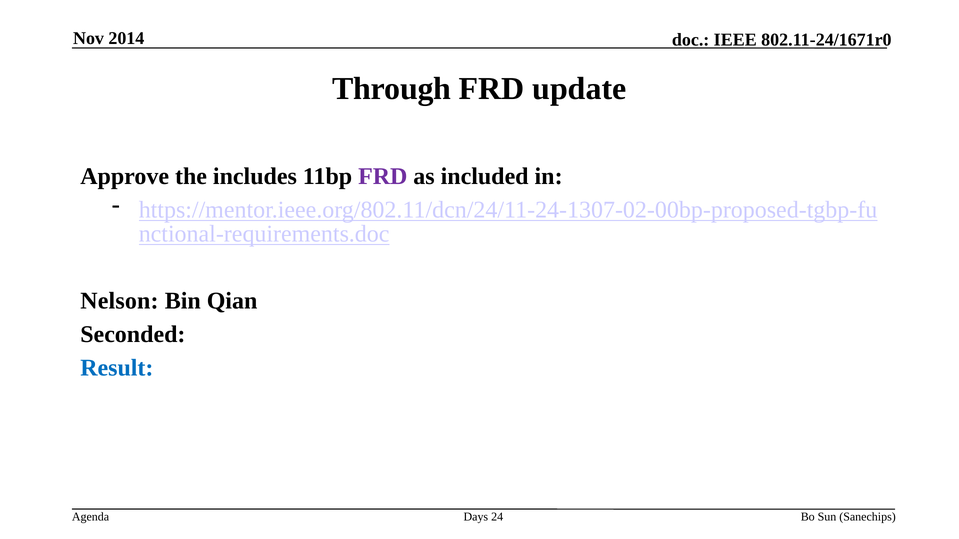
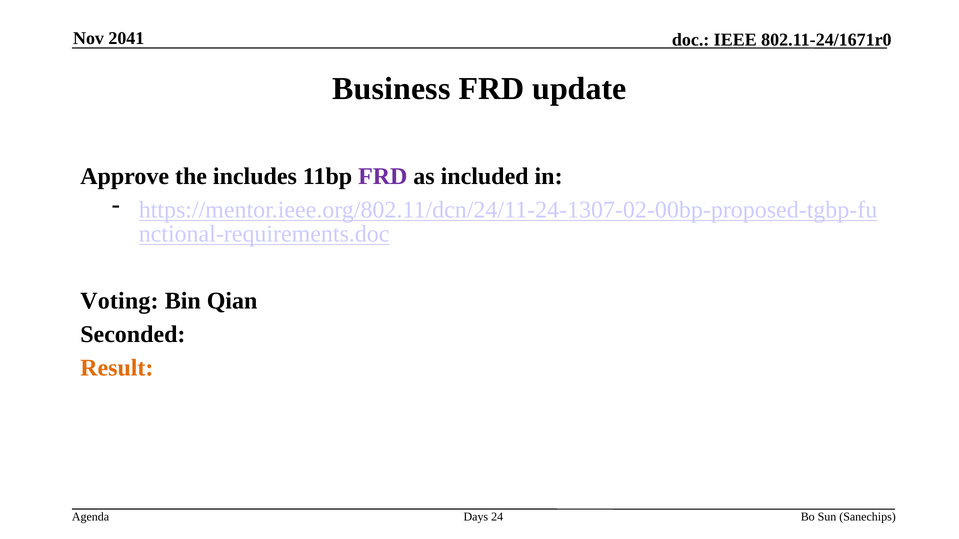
2014: 2014 -> 2041 (126, 38)
Through: Through -> Business (391, 89)
Nelson: Nelson -> Voting (119, 301)
Result colour: blue -> orange (117, 368)
